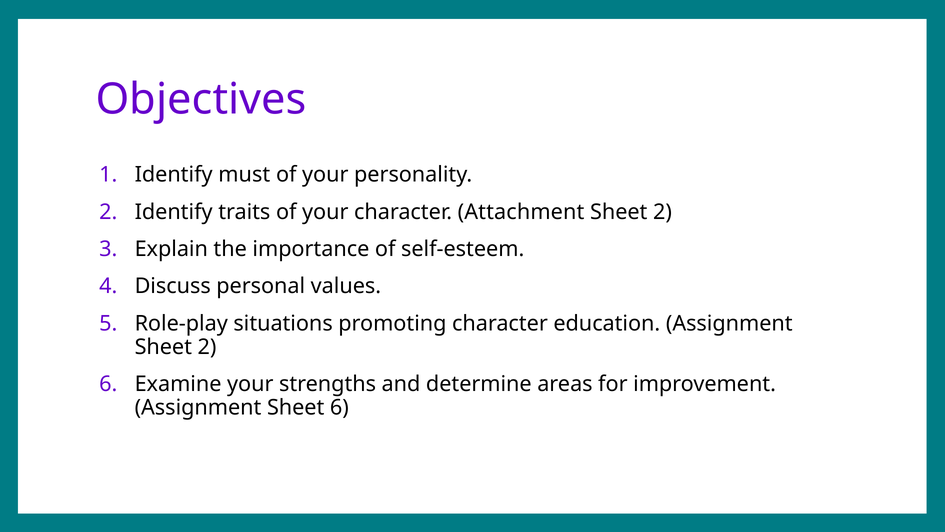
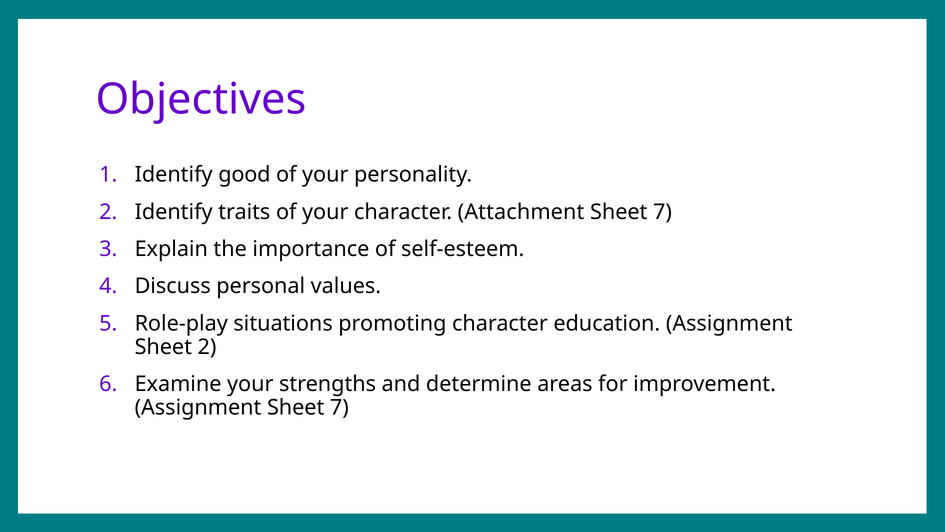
must: must -> good (244, 175)
2: 2 -> 7 (662, 212)
Assignment Sheet 6: 6 -> 7 (339, 407)
